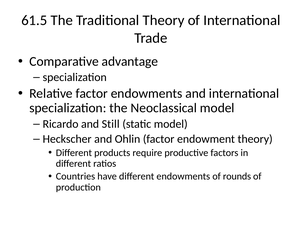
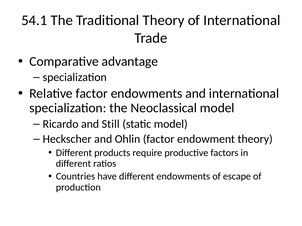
61.5: 61.5 -> 54.1 (34, 20)
rounds: rounds -> escape (237, 177)
